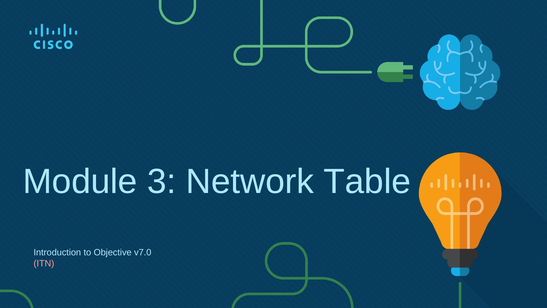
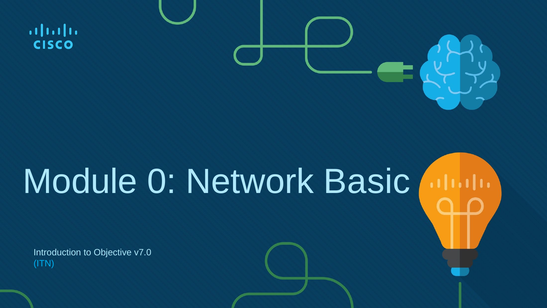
3: 3 -> 0 (162, 181)
Table: Table -> Basic (367, 181)
ITN colour: pink -> light blue (44, 263)
